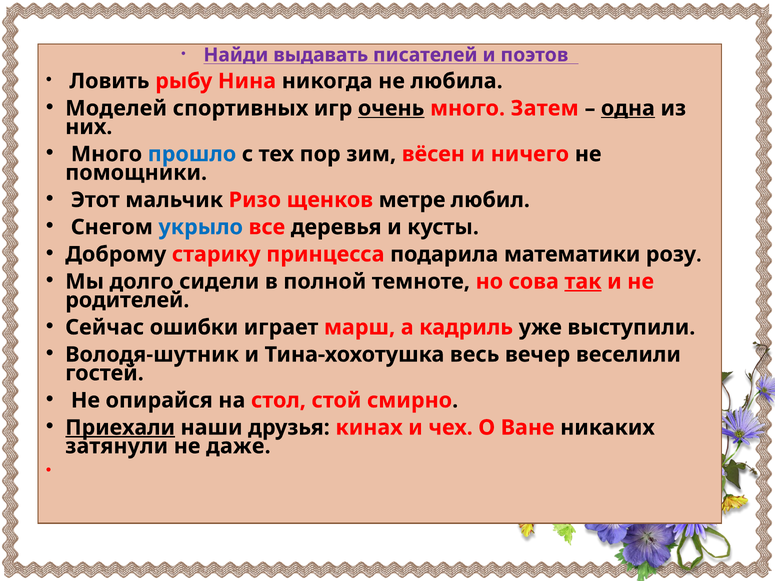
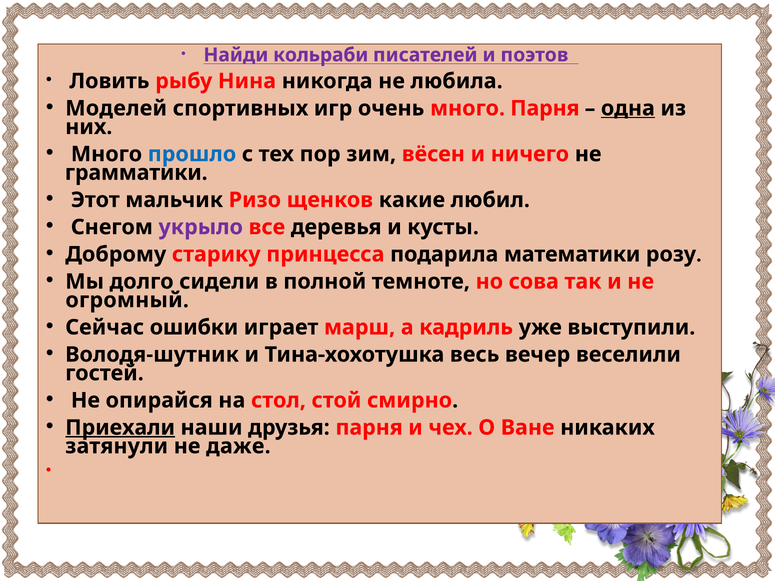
выдавать: выдавать -> кольраби (321, 55)
очень underline: present -> none (391, 108)
много Затем: Затем -> Парня (545, 108)
помощники: помощники -> грамматики (136, 173)
метре: метре -> какие (412, 200)
укрыло colour: blue -> purple (201, 227)
так underline: present -> none (583, 282)
родителей: родителей -> огромный (127, 300)
друзья кинах: кинах -> парня (369, 428)
